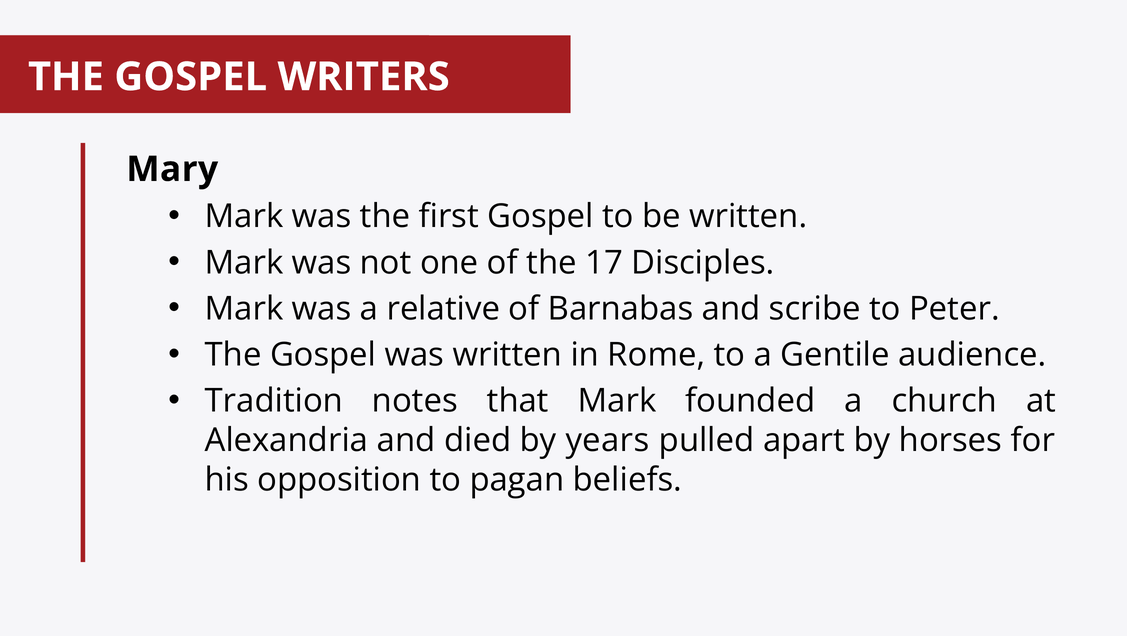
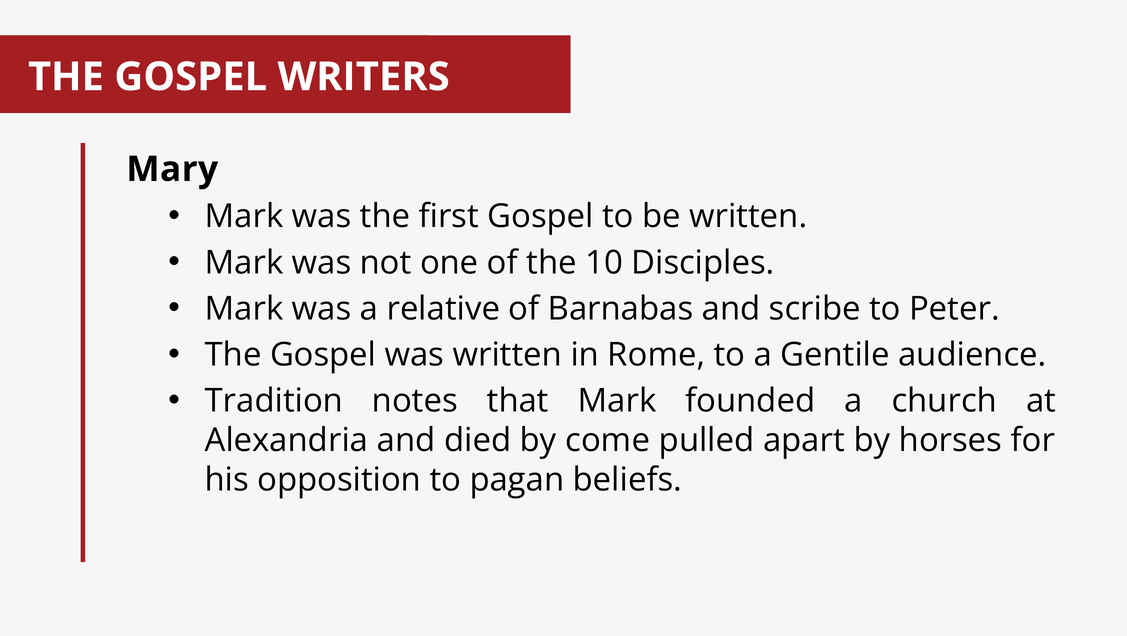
17: 17 -> 10 (604, 263)
years: years -> come (608, 440)
